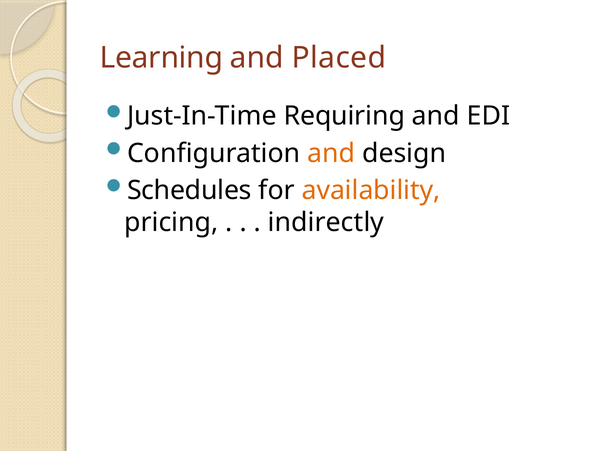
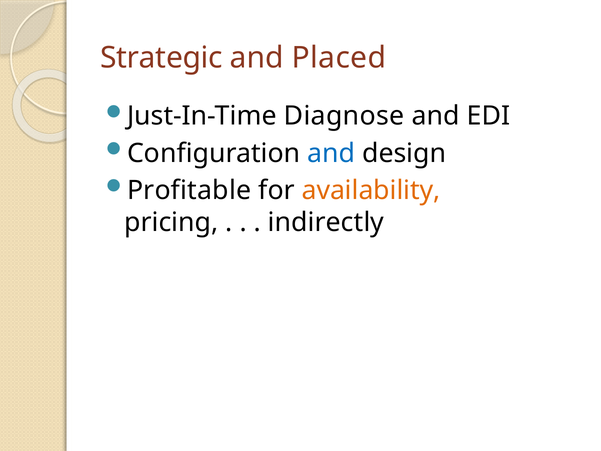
Learning: Learning -> Strategic (161, 58)
Requiring: Requiring -> Diagnose (344, 116)
and colour: orange -> blue (331, 153)
Schedules: Schedules -> Profitable (189, 190)
